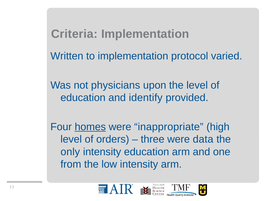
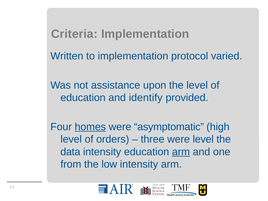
physicians: physicians -> assistance (116, 85)
inappropriate: inappropriate -> asymptomatic (169, 127)
were data: data -> level (203, 139)
only: only -> data (70, 152)
arm underline: none -> present (181, 152)
